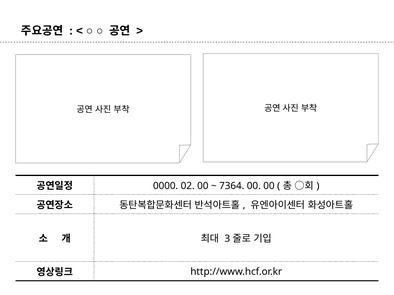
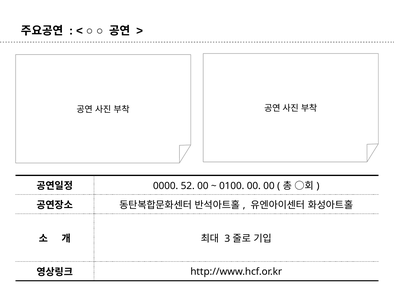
02: 02 -> 52 (188, 186)
7364: 7364 -> 0100 (232, 186)
